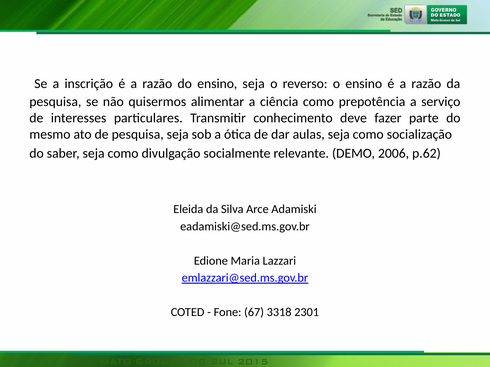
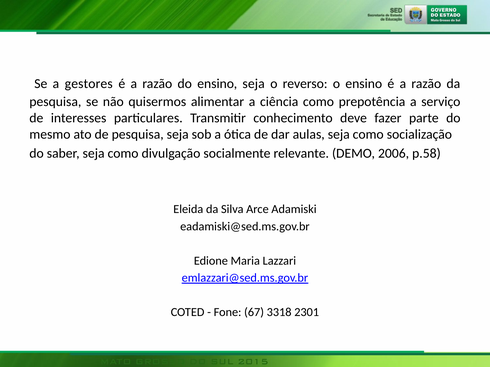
inscrição: inscrição -> gestores (89, 84)
p.62: p.62 -> p.58 (426, 154)
